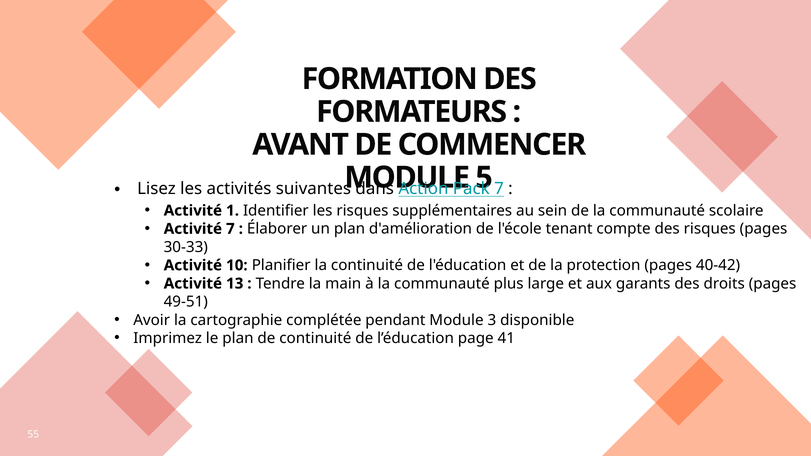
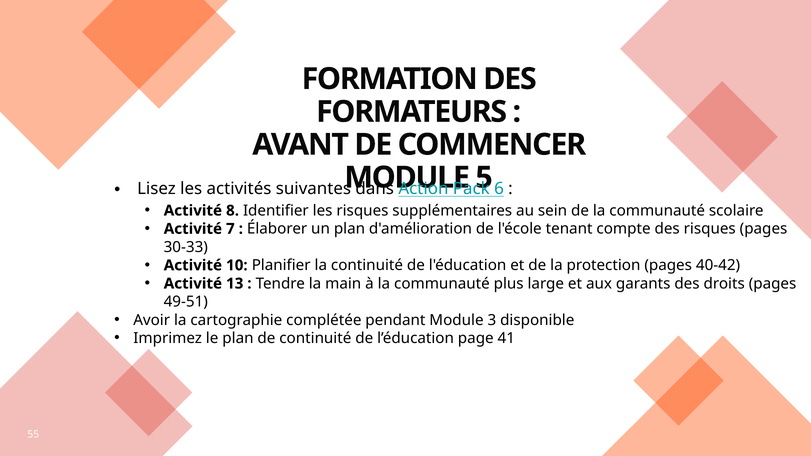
7: 7 -> 6 (499, 189)
1: 1 -> 8 (233, 211)
